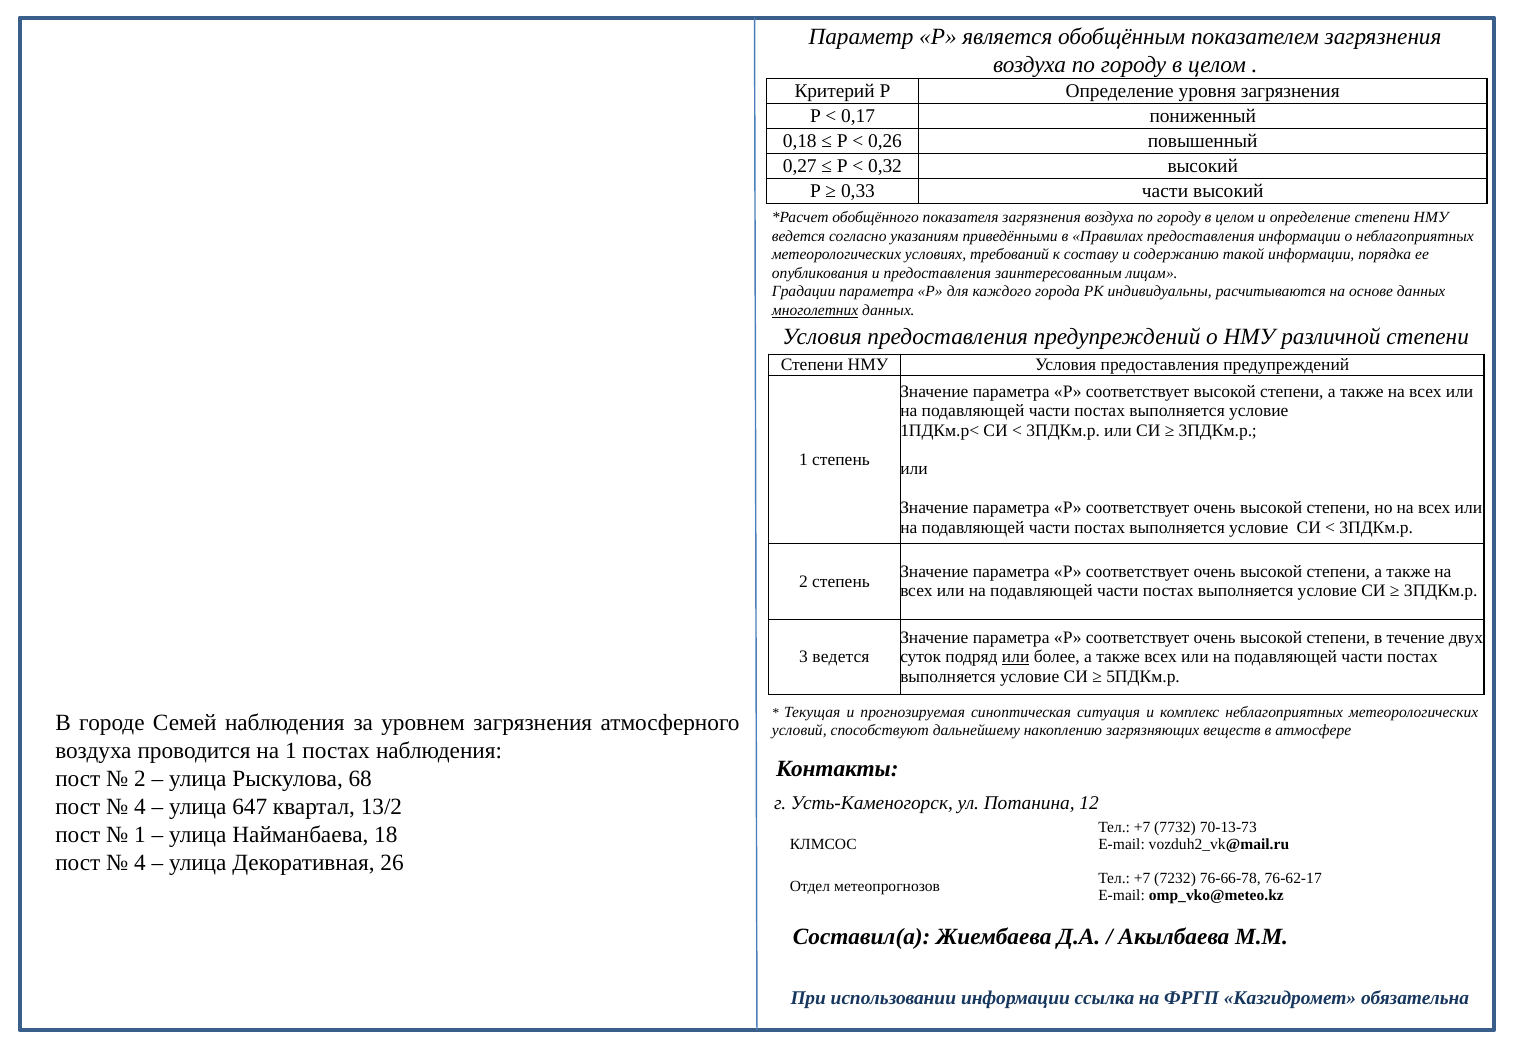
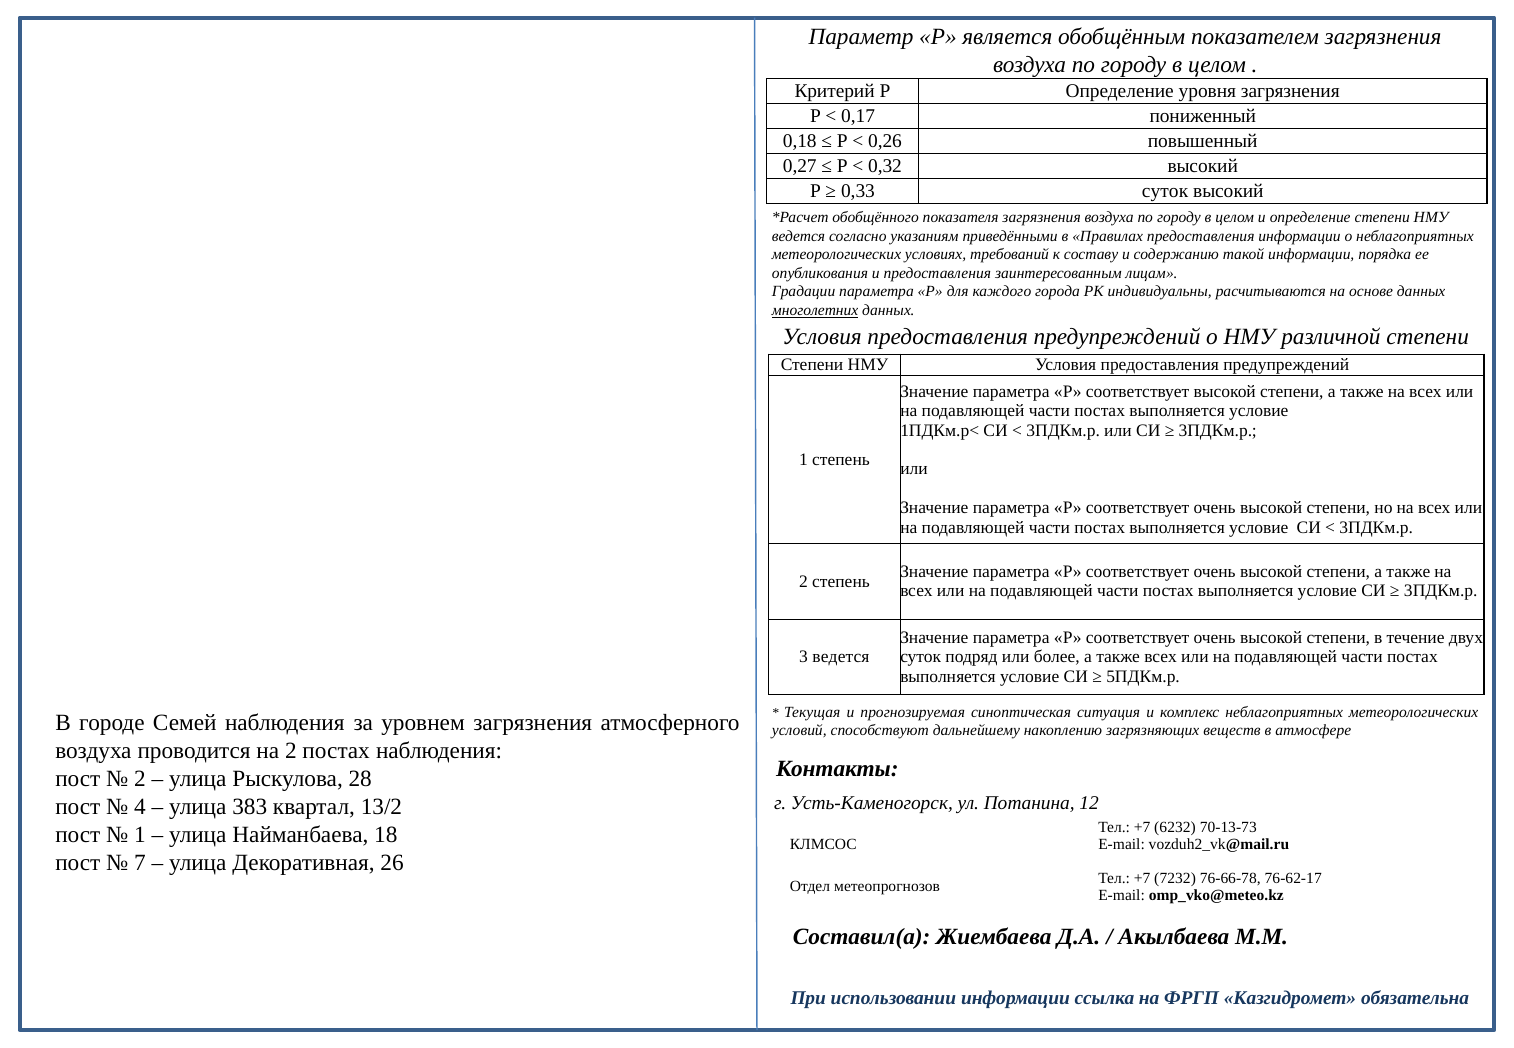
0,33 части: части -> суток (1165, 191)
или underline: present -> none (1016, 657)
на 1: 1 -> 2 (291, 751)
68: 68 -> 28 (360, 779)
647: 647 -> 383 (250, 807)
7732: 7732 -> 6232 (1175, 827)
4: 4 -> 7 (140, 863)
